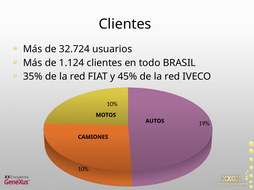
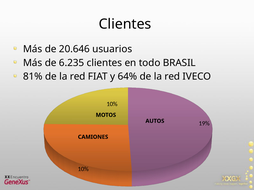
32.724: 32.724 -> 20.646 (74, 49)
1.124: 1.124 -> 6.235 (72, 63)
35%: 35% -> 81% (33, 77)
45%: 45% -> 64% (127, 77)
